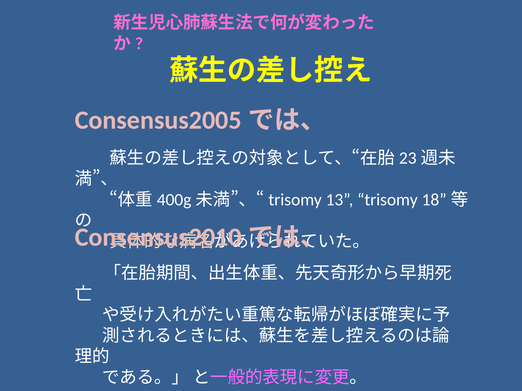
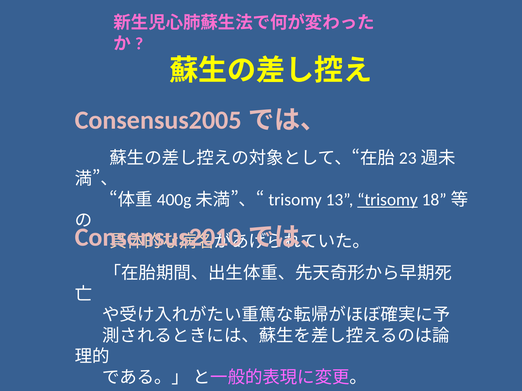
trisomy underline: none -> present (387, 200)
